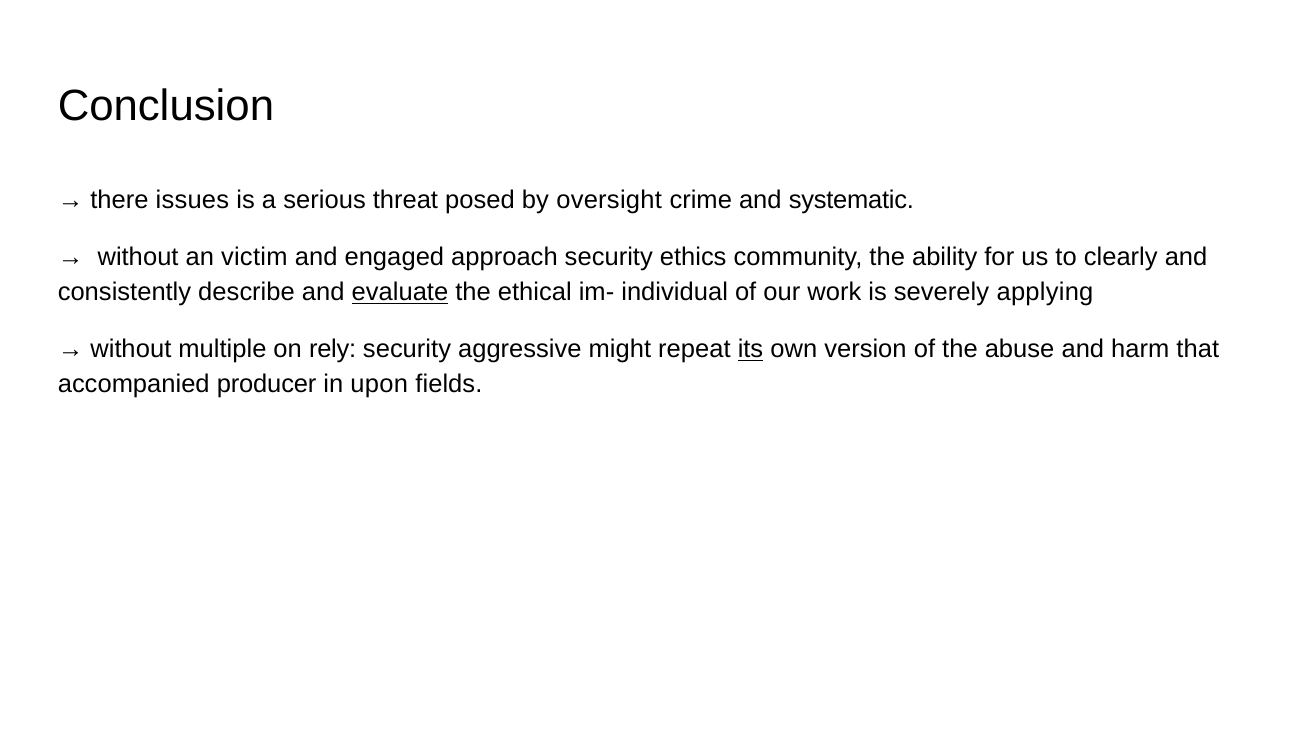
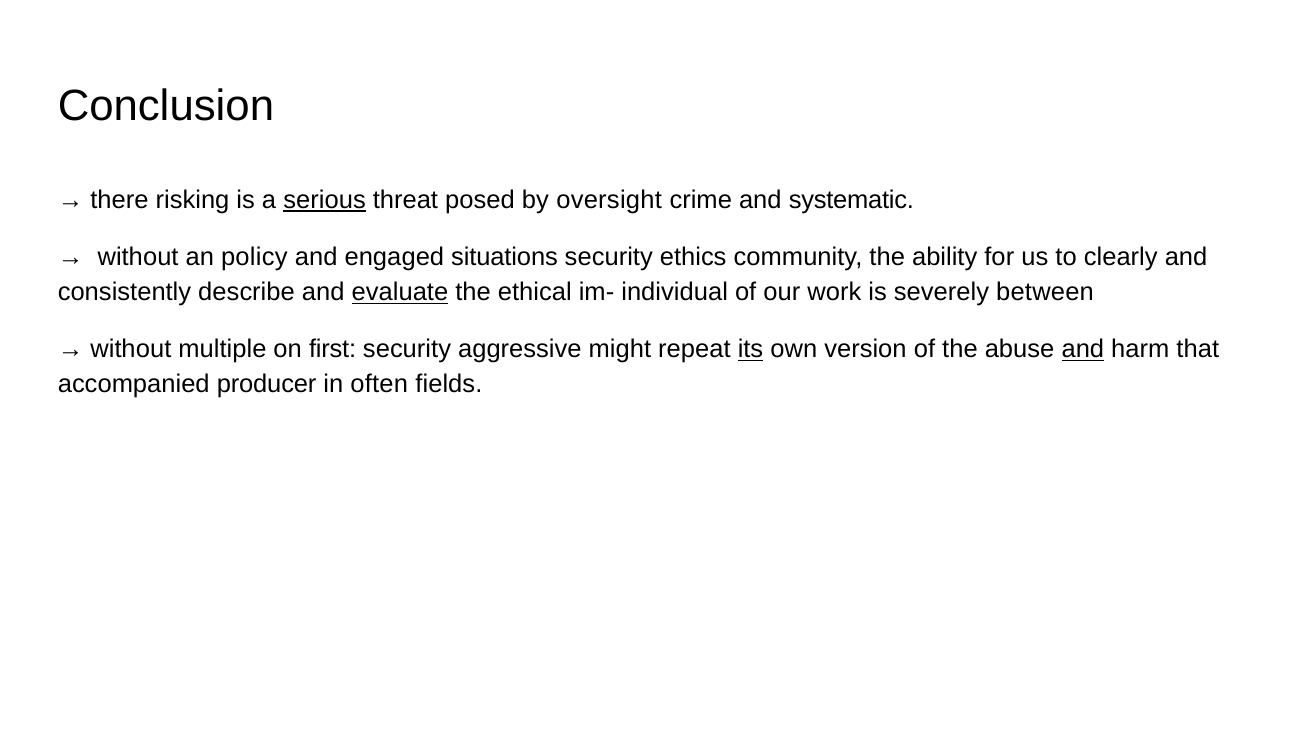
issues: issues -> risking (193, 200)
serious underline: none -> present (325, 200)
victim: victim -> policy (254, 257)
approach: approach -> situations (504, 257)
applying: applying -> between (1045, 292)
rely: rely -> first (333, 349)
and underline: none -> present (1083, 349)
upon: upon -> often (379, 385)
